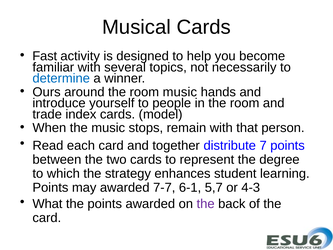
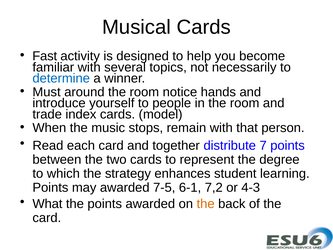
Ours: Ours -> Must (47, 92)
room music: music -> notice (180, 92)
7-7: 7-7 -> 7-5 (164, 187)
5,7: 5,7 -> 7,2 (214, 187)
the colour: purple -> orange (206, 204)
